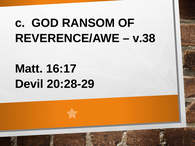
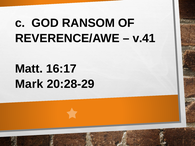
v.38: v.38 -> v.41 (144, 38)
Devil: Devil -> Mark (29, 84)
